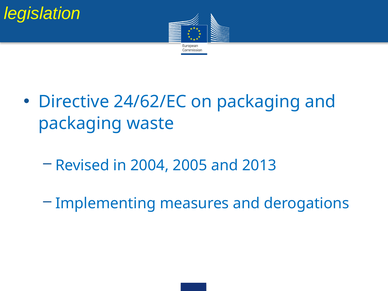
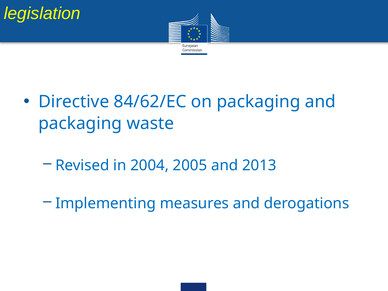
24/62/EC: 24/62/EC -> 84/62/EC (150, 102)
